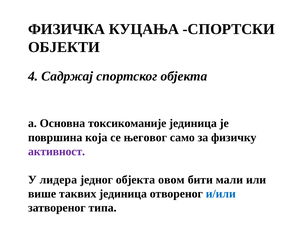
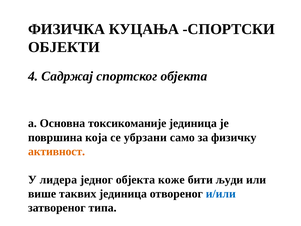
његовог: његовог -> убрзани (145, 137)
активност colour: purple -> orange (57, 151)
овом: овом -> коже (171, 179)
мали: мали -> људи (229, 179)
